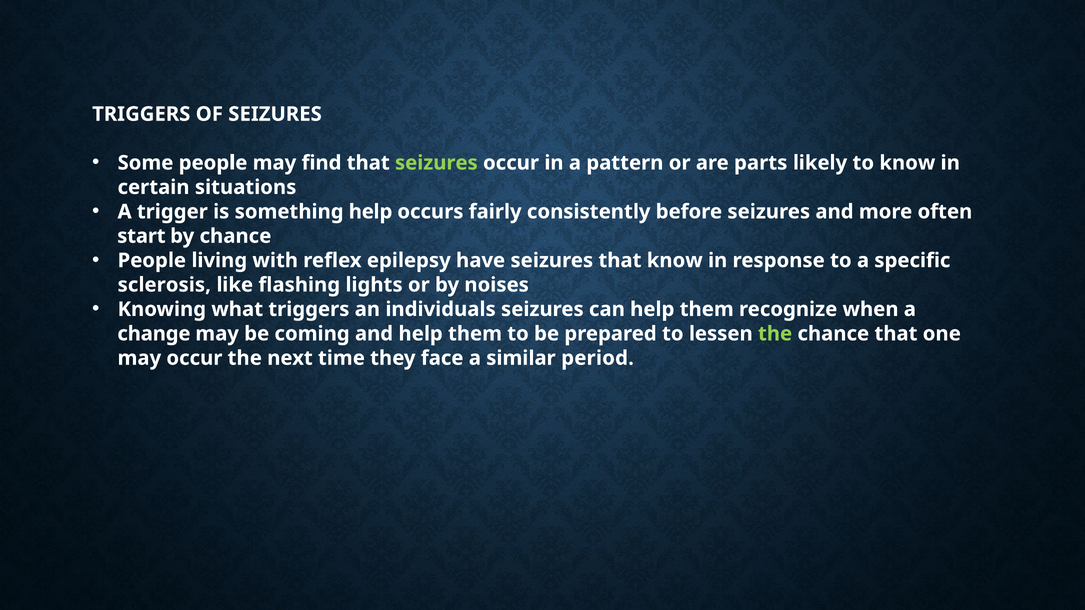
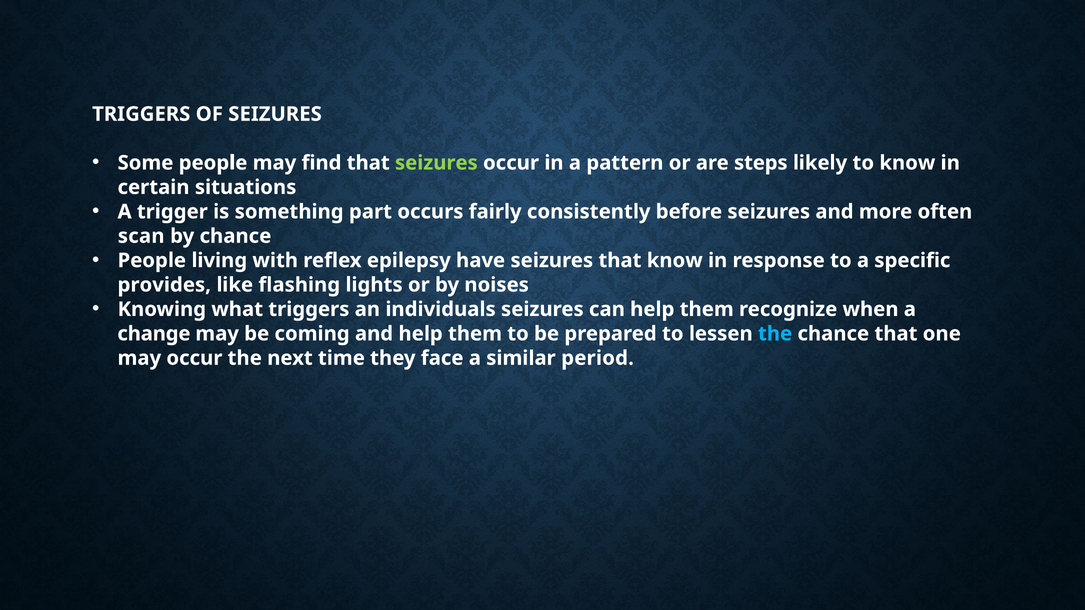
parts: parts -> steps (761, 163)
something help: help -> part (370, 212)
start: start -> scan (141, 236)
sclerosis: sclerosis -> provides (164, 285)
the colour: light green -> light blue (775, 334)
